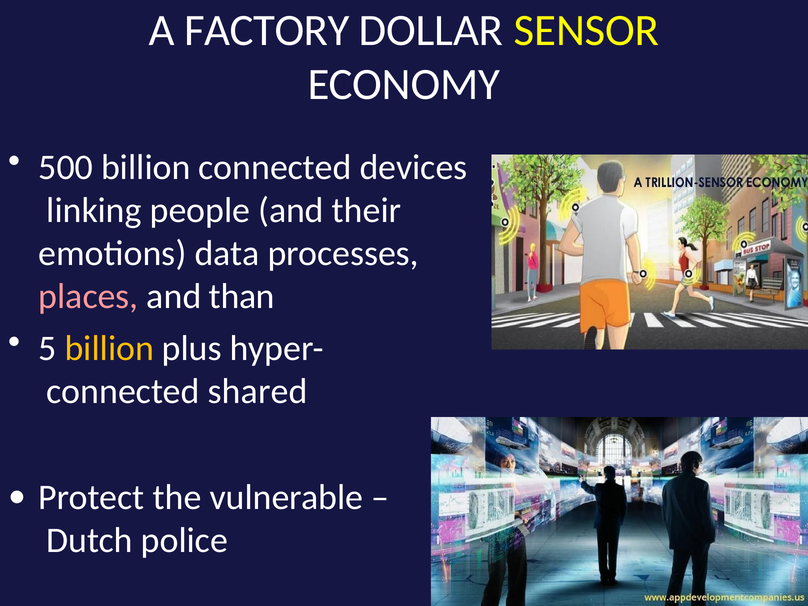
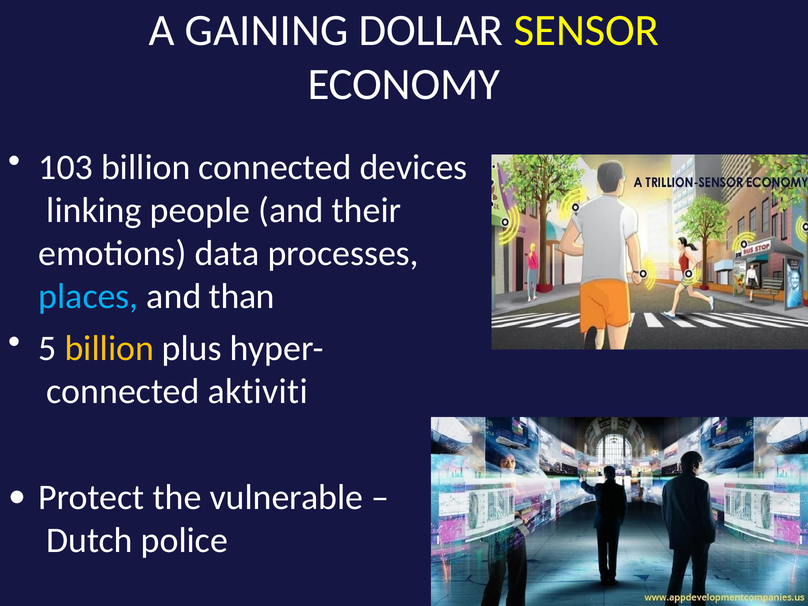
FACTORY: FACTORY -> GAINING (267, 31)
500: 500 -> 103 (66, 167)
places colour: pink -> light blue (88, 297)
shared: shared -> aktiviti (258, 391)
